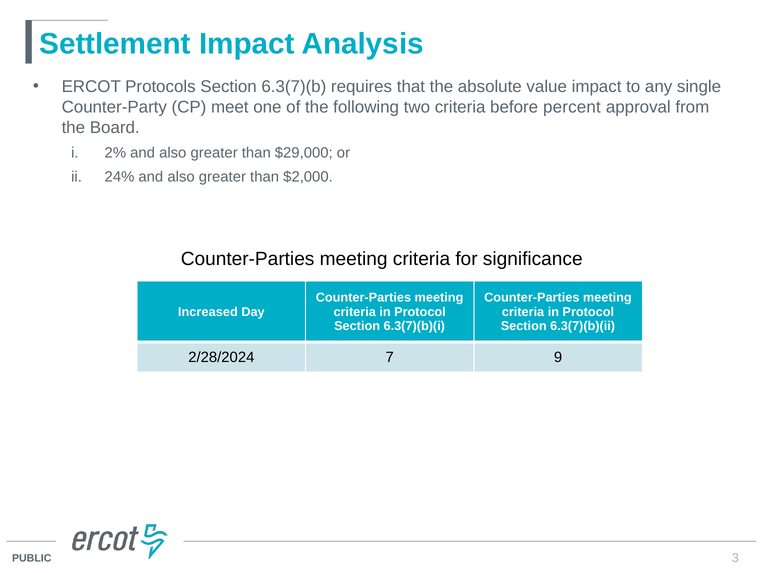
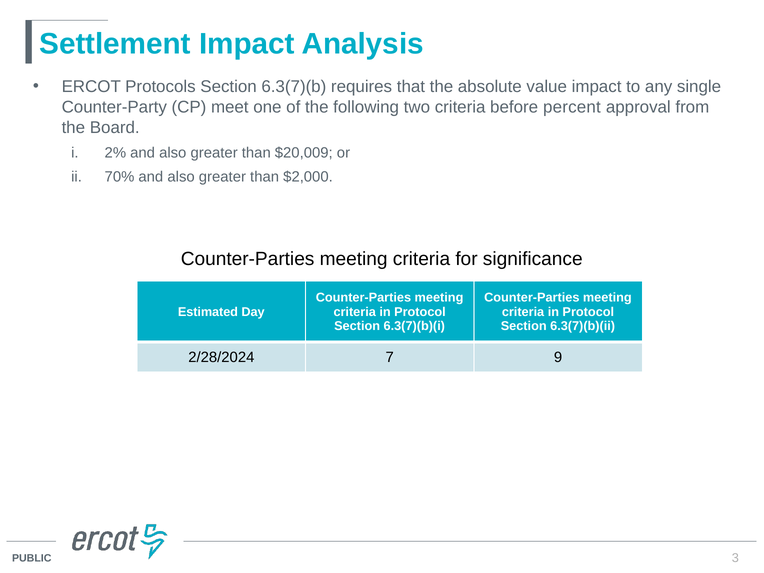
$29,000: $29,000 -> $20,009 (304, 153)
24%: 24% -> 70% (119, 177)
Increased: Increased -> Estimated (208, 312)
